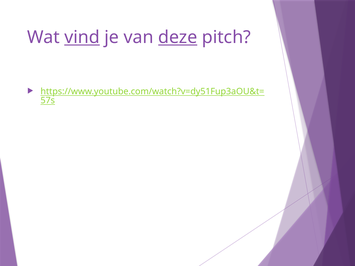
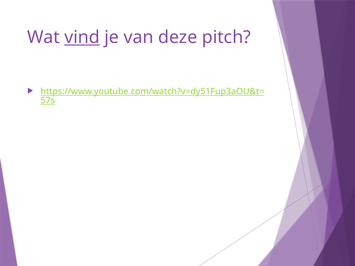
deze underline: present -> none (178, 37)
